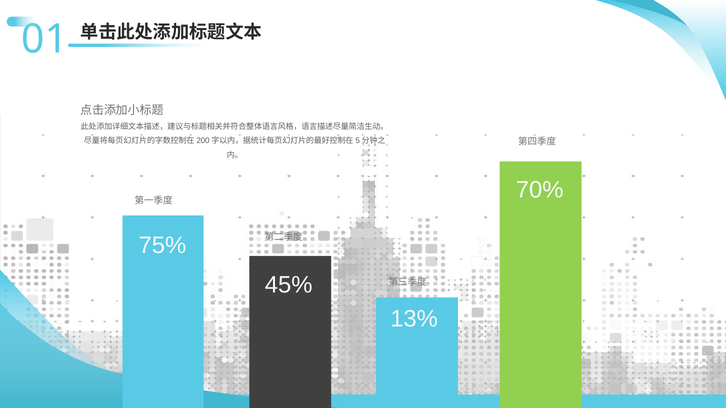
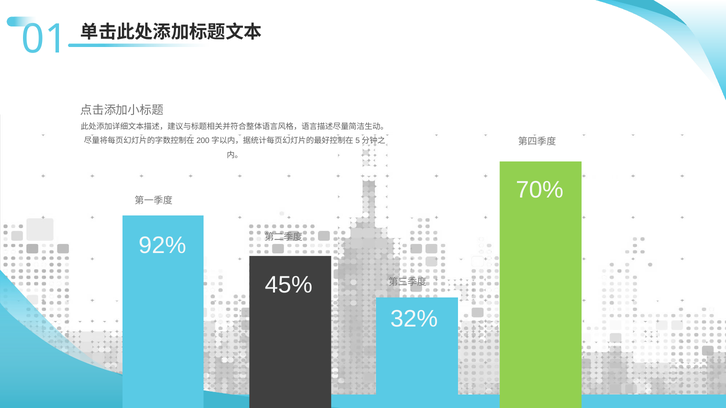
75%: 75% -> 92% (162, 246)
13%: 13% -> 32% (414, 319)
